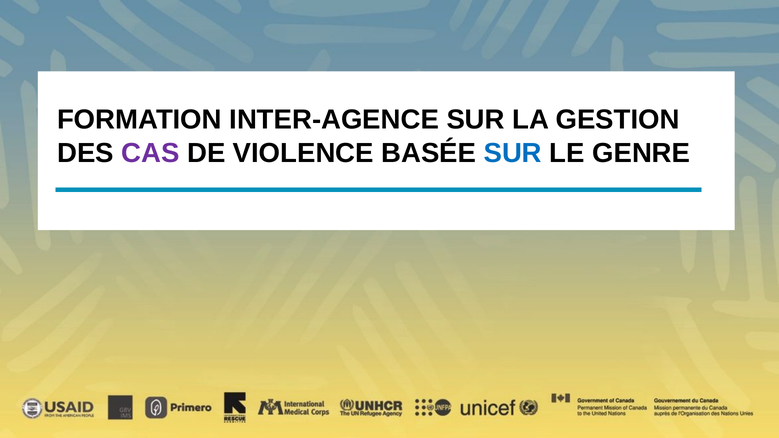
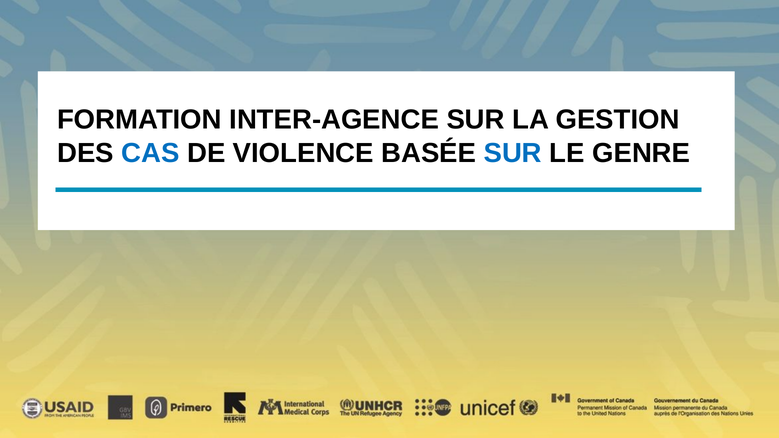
CAS colour: purple -> blue (150, 153)
